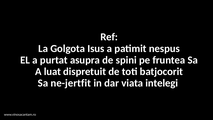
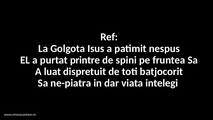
asupra: asupra -> printre (85, 60)
ne-jertfit: ne-jertfit -> ne-piatra (71, 83)
